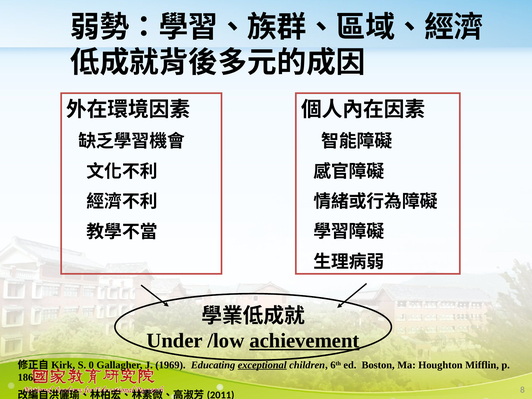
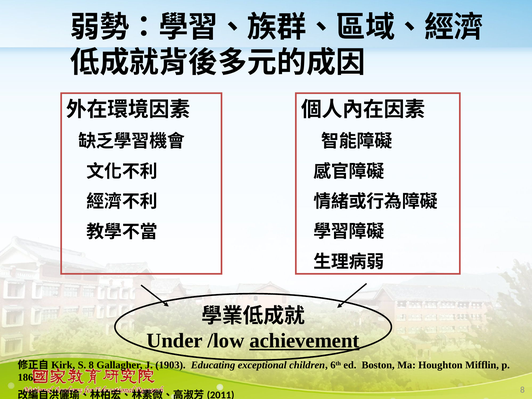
S 0: 0 -> 8 (91, 365)
1969: 1969 -> 1903 (170, 365)
exceptional underline: present -> none (262, 365)
